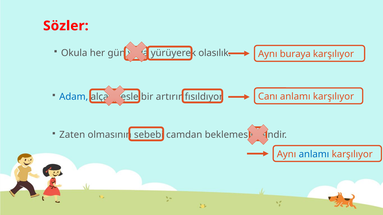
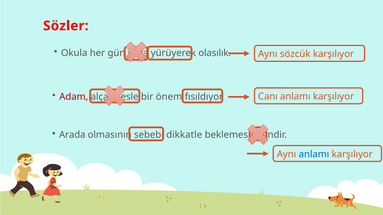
buraya: buraya -> sözcük (295, 54)
Adam colour: blue -> red (74, 97)
artırır: artırır -> önem (169, 97)
Zaten: Zaten -> Arada (72, 135)
camdan: camdan -> dikkatle (184, 135)
